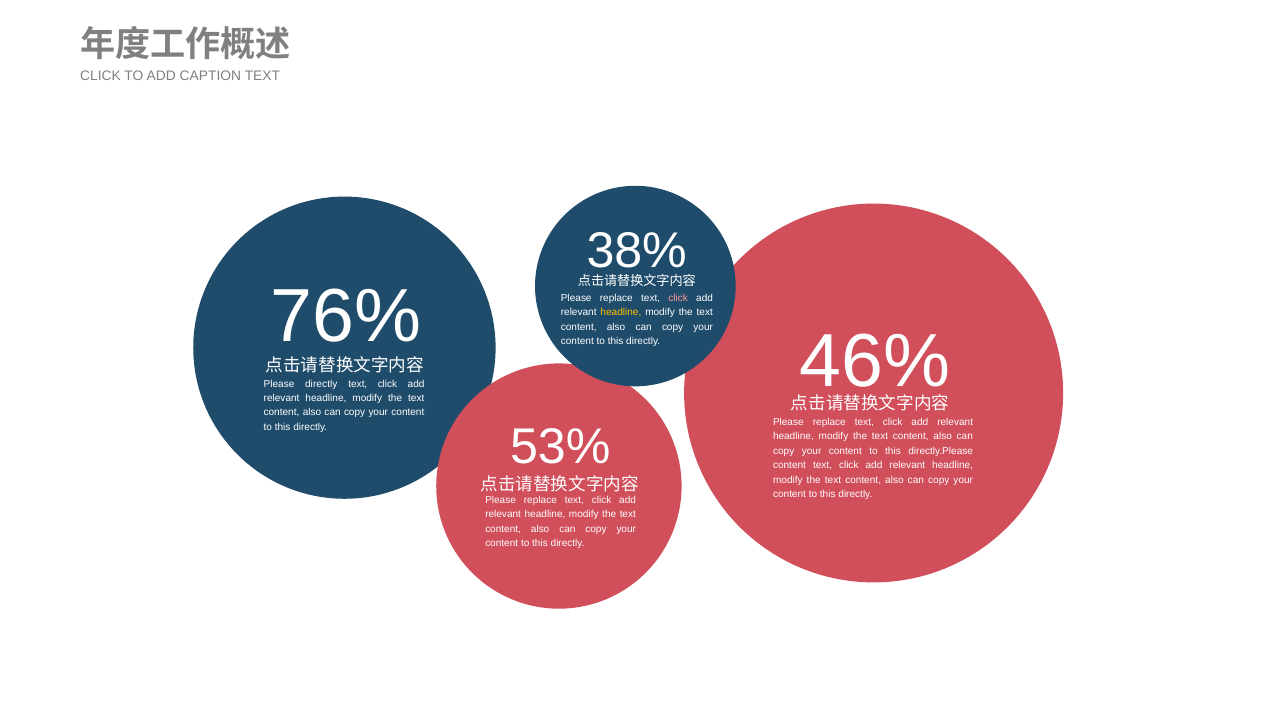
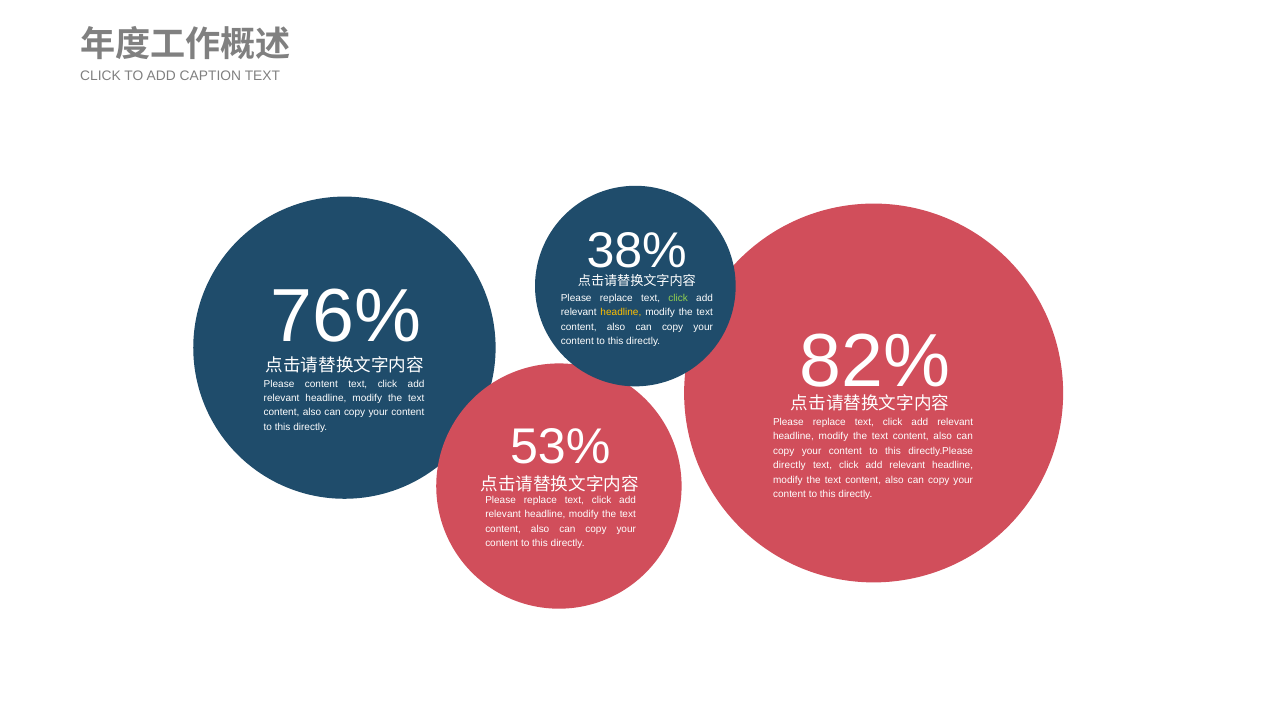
click colour: pink -> light green (678, 298)
46%: 46% -> 82% (875, 361)
Please directly: directly -> content (321, 384)
content: content -> directly (789, 466)
